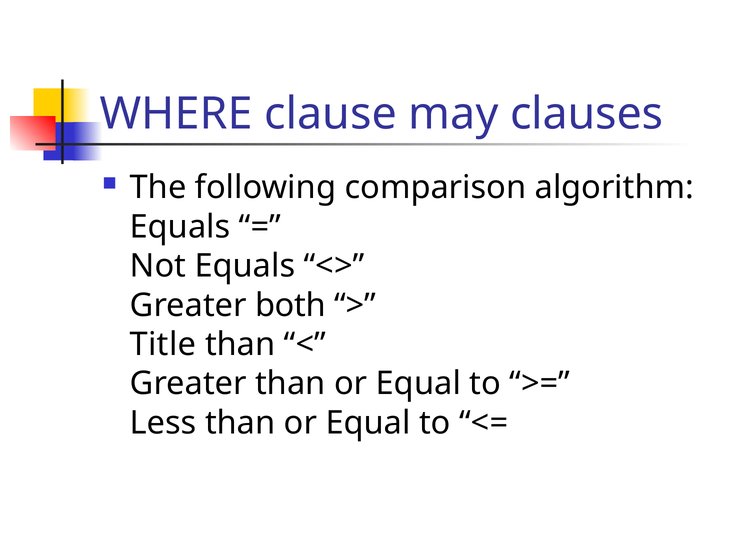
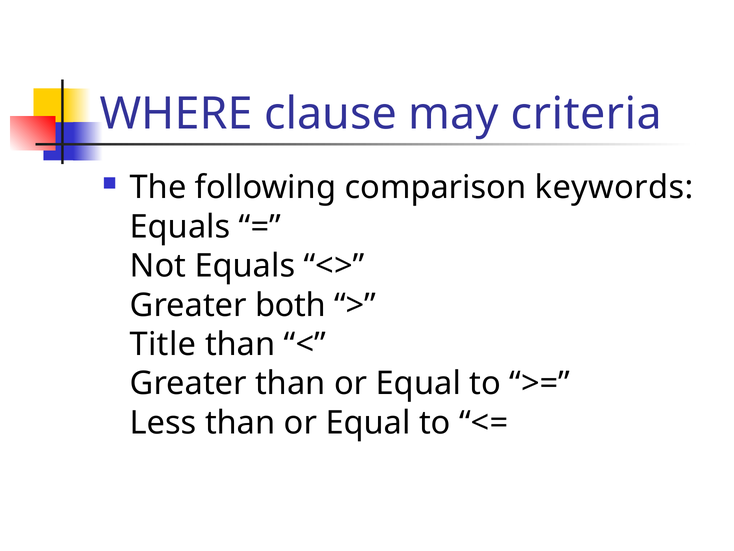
clauses: clauses -> criteria (586, 114)
algorithm: algorithm -> keywords (614, 188)
